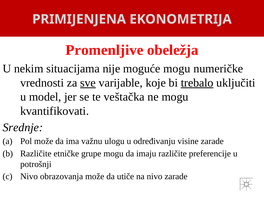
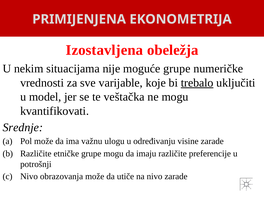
Promenljive: Promenljive -> Izostavljena (104, 50)
moguće mogu: mogu -> grupe (177, 69)
sve underline: present -> none (88, 83)
